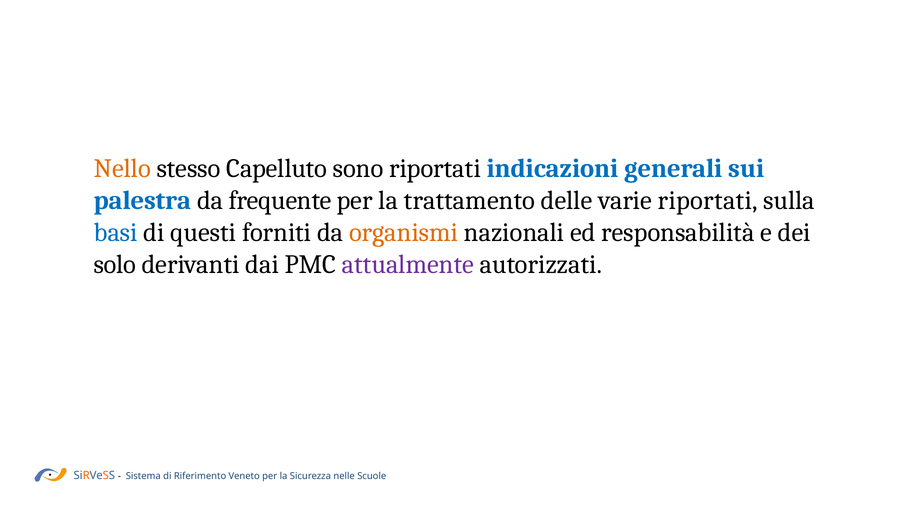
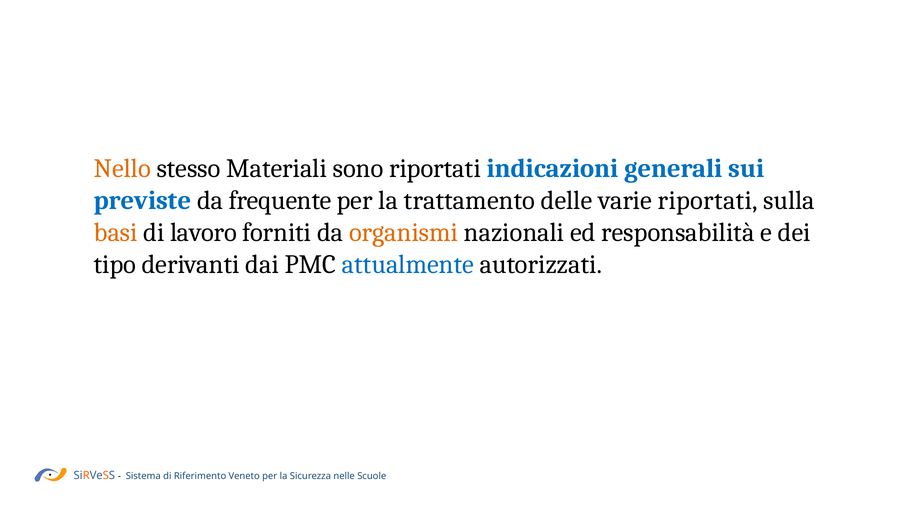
Capelluto: Capelluto -> Materiali (277, 169)
palestra: palestra -> previste (142, 201)
basi colour: blue -> orange (116, 232)
questi: questi -> lavoro (203, 232)
solo: solo -> tipo (115, 264)
attualmente colour: purple -> blue (408, 264)
